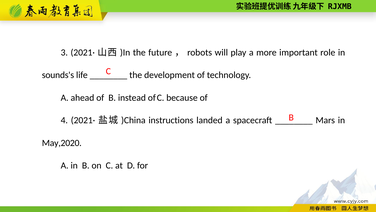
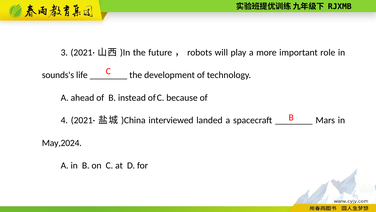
instructions: instructions -> interviewed (171, 120)
May,2020: May,2020 -> May,2024 (62, 143)
